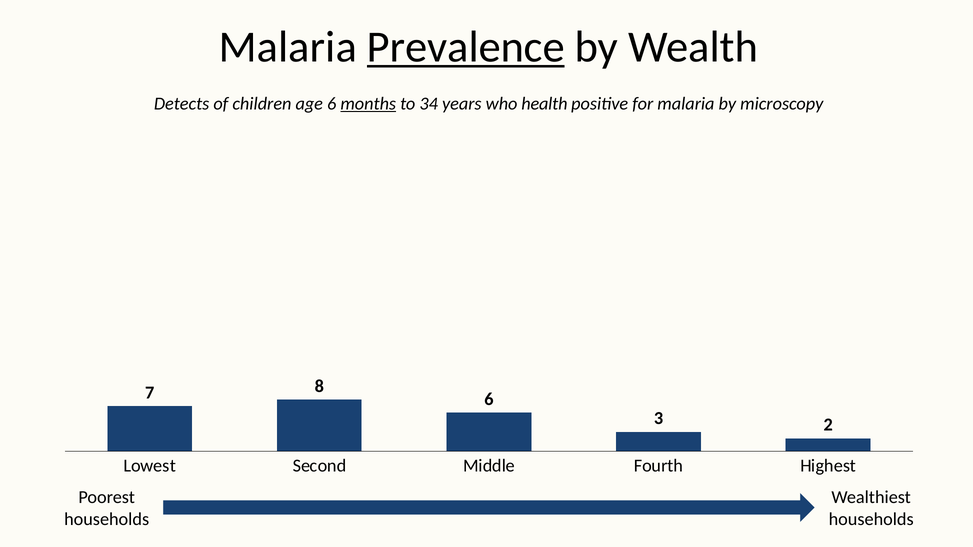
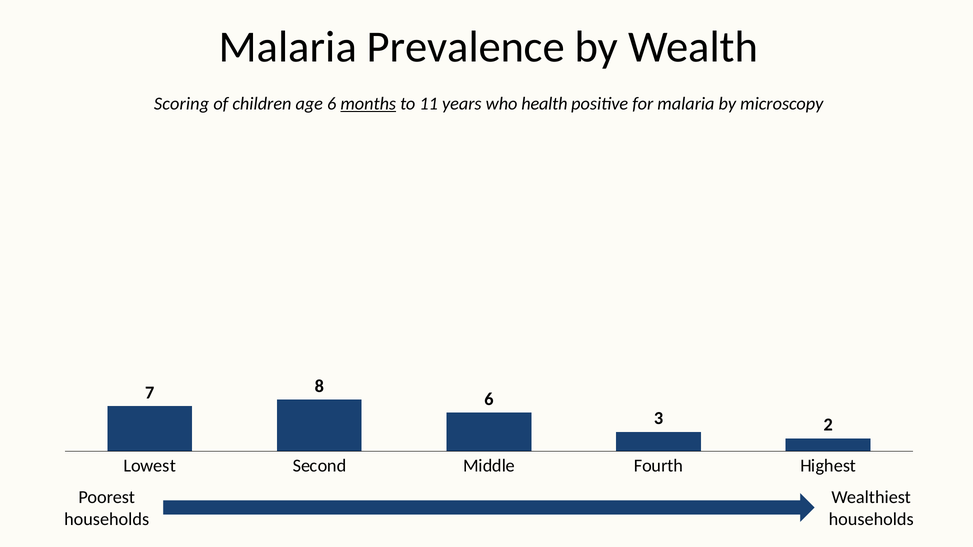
Prevalence underline: present -> none (466, 47)
Detects: Detects -> Scoring (182, 104)
34: 34 -> 11 (429, 104)
